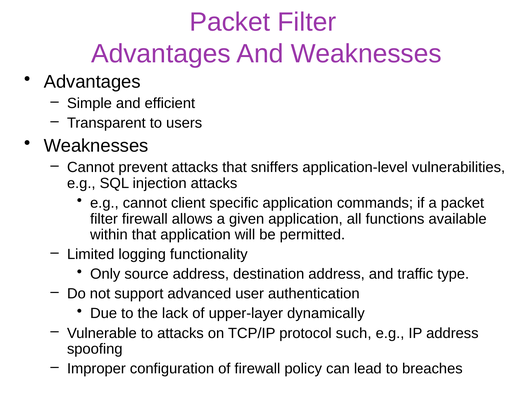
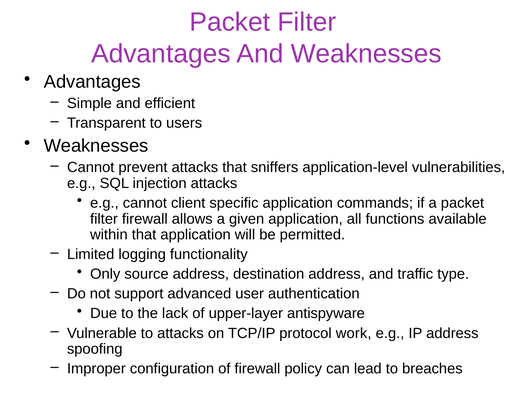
dynamically: dynamically -> antispyware (326, 313)
such: such -> work (354, 333)
